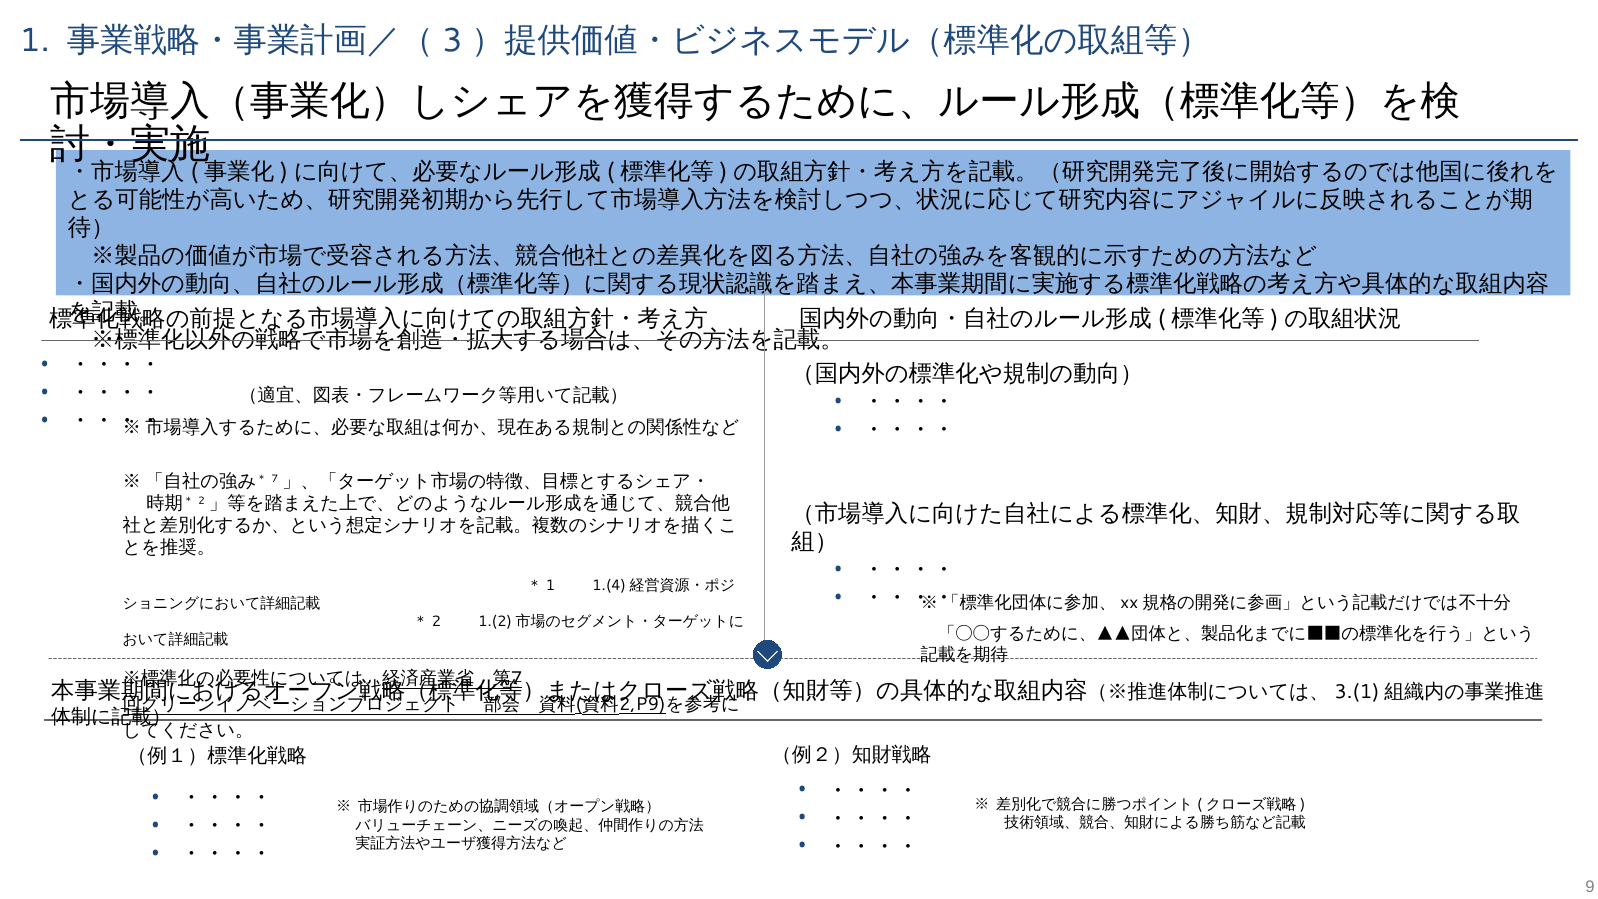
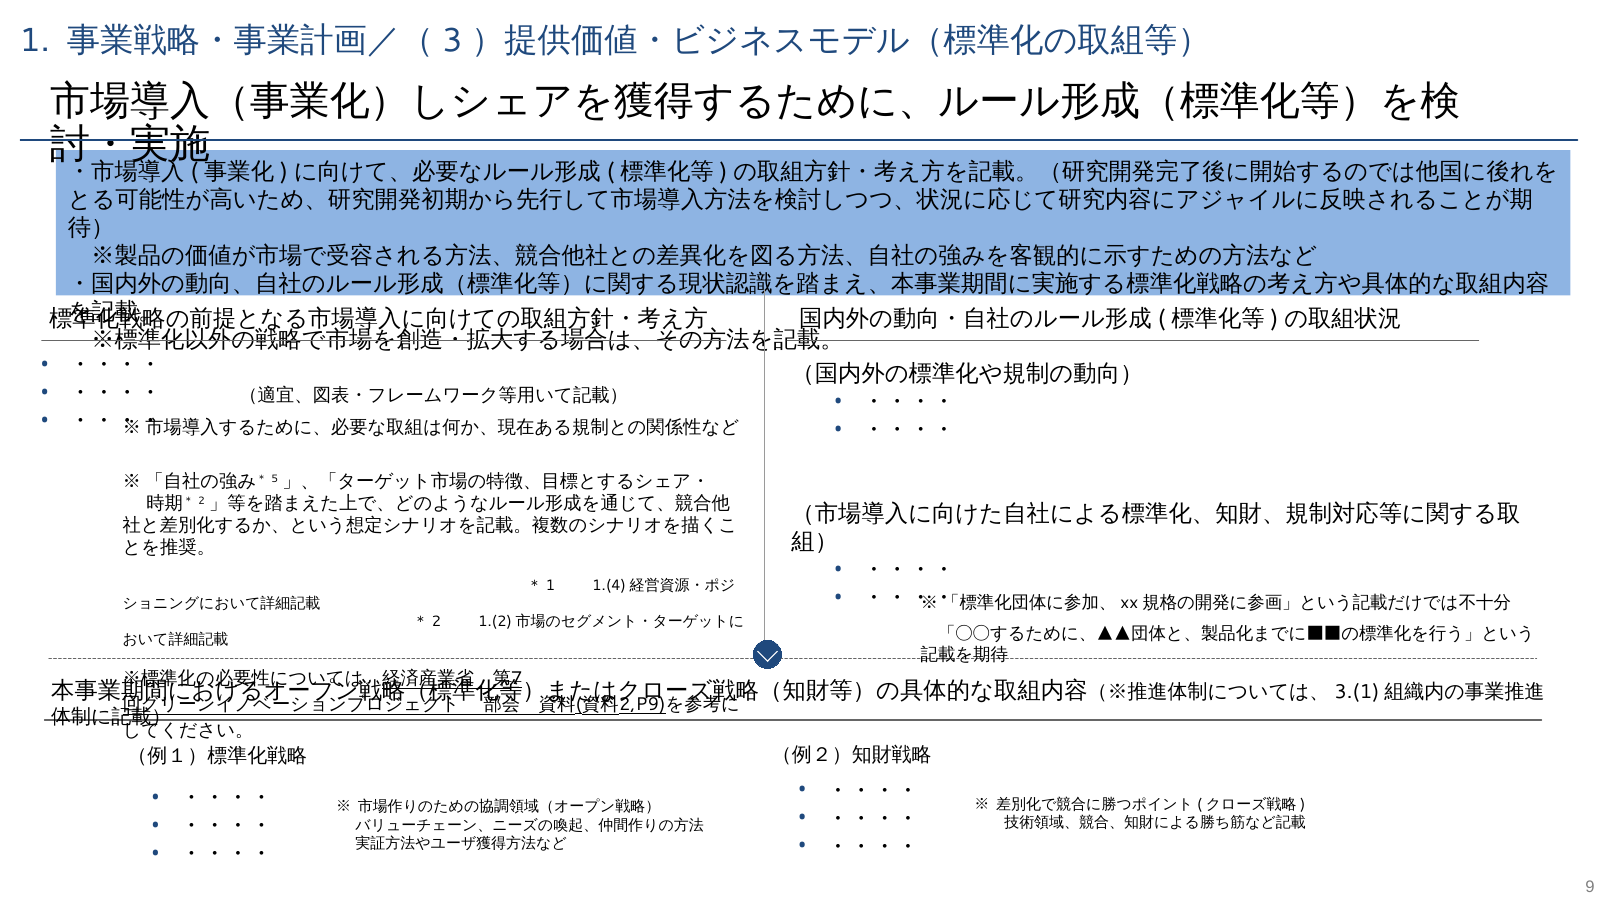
7: 7 -> 5 (275, 479)
